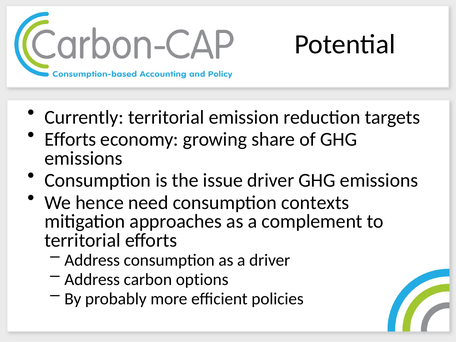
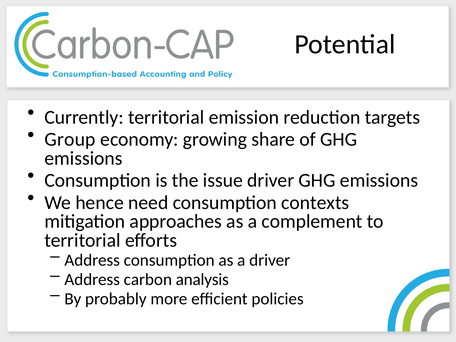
Efforts: Efforts -> Group (70, 140)
options: options -> analysis (202, 280)
